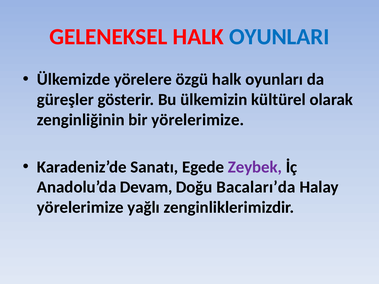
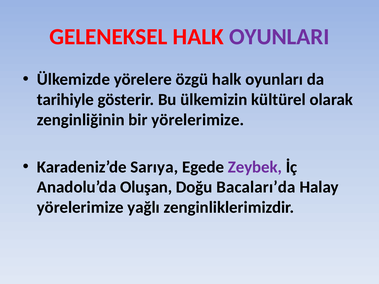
OYUNLARI colour: blue -> purple (279, 37)
güreşler: güreşler -> tarihiyle (65, 100)
Sanatı: Sanatı -> Sarıya (154, 167)
Devam: Devam -> Oluşan (146, 187)
